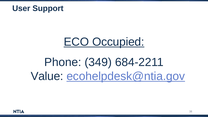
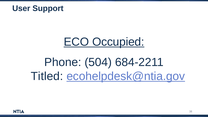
349: 349 -> 504 (98, 62)
Value: Value -> Titled (47, 76)
